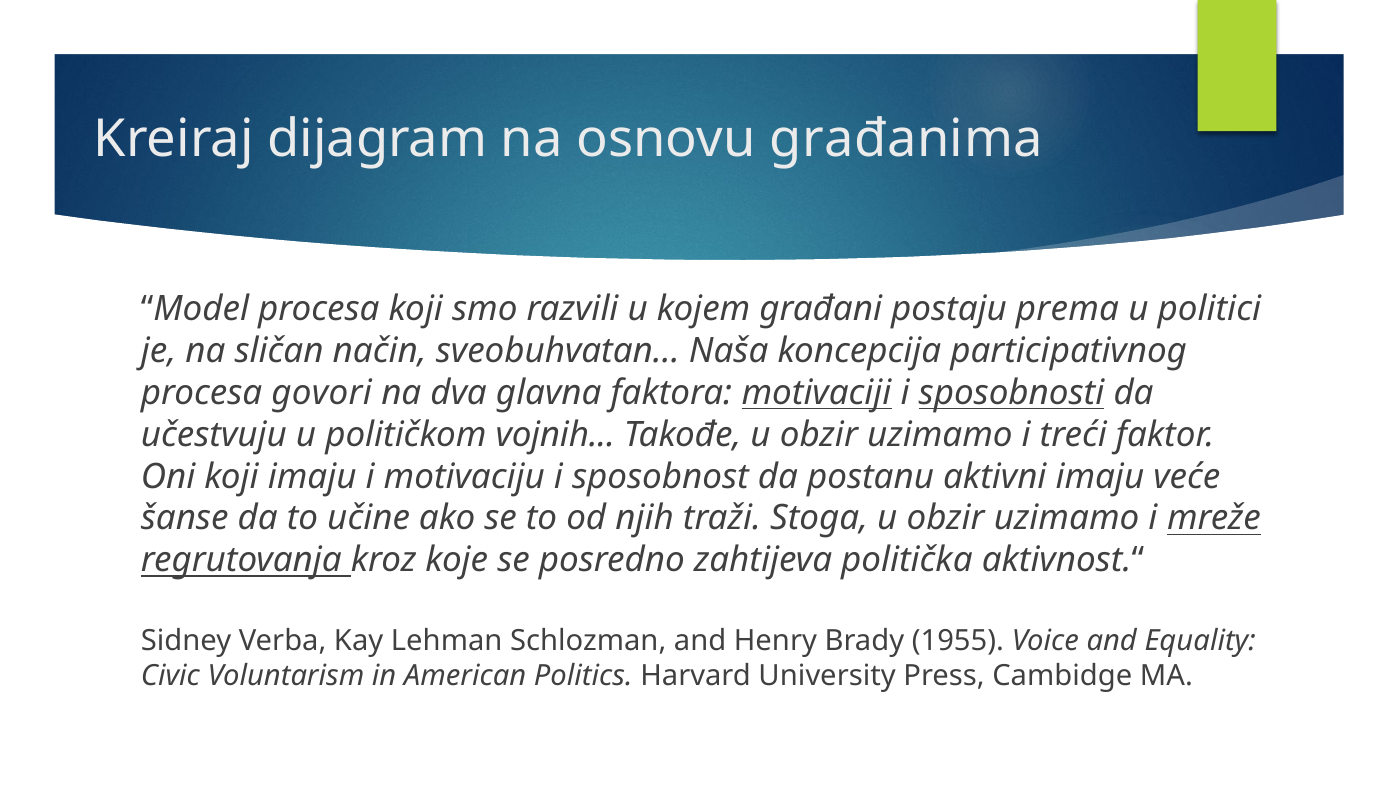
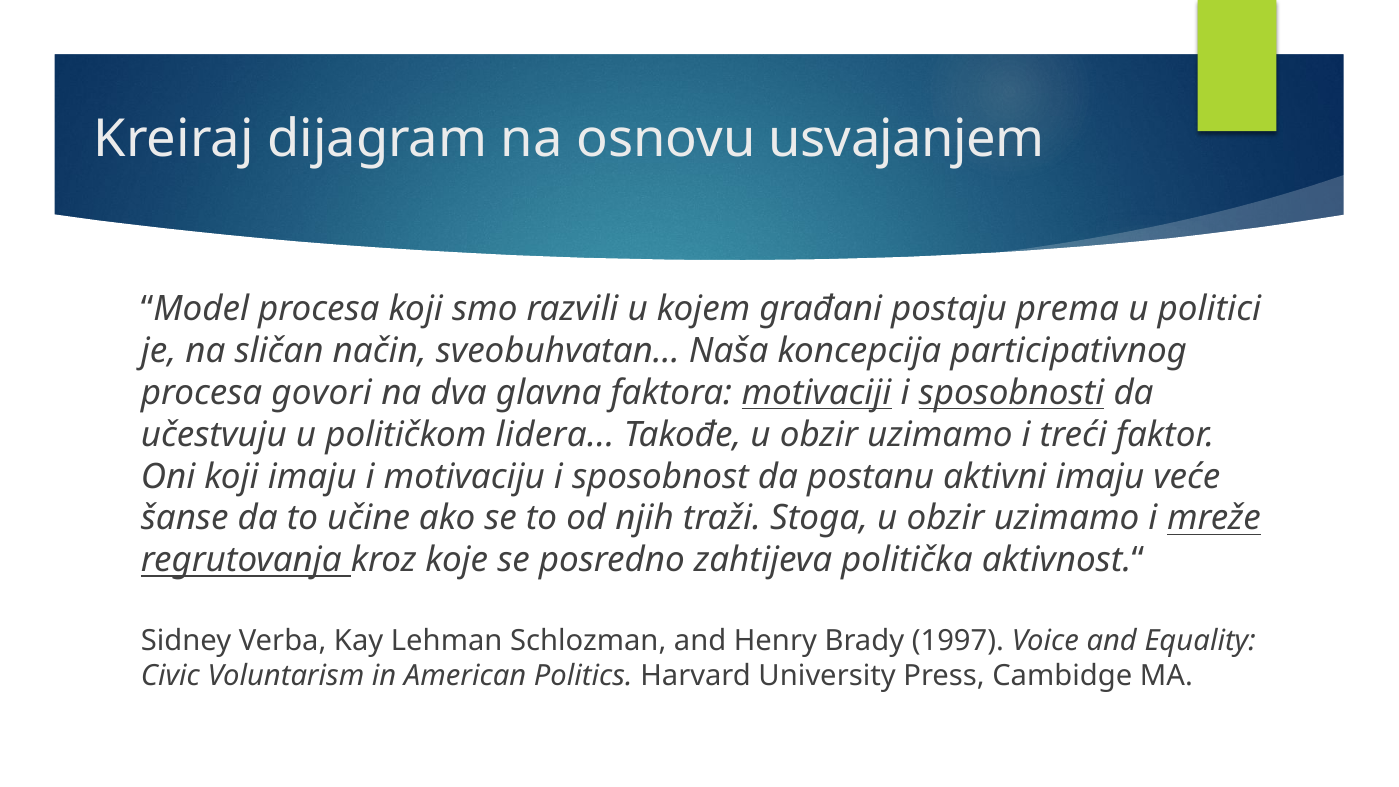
građanima: građanima -> usvajanjem (907, 139)
vojnih: vojnih -> lidera (555, 434)
1955: 1955 -> 1997 (958, 640)
